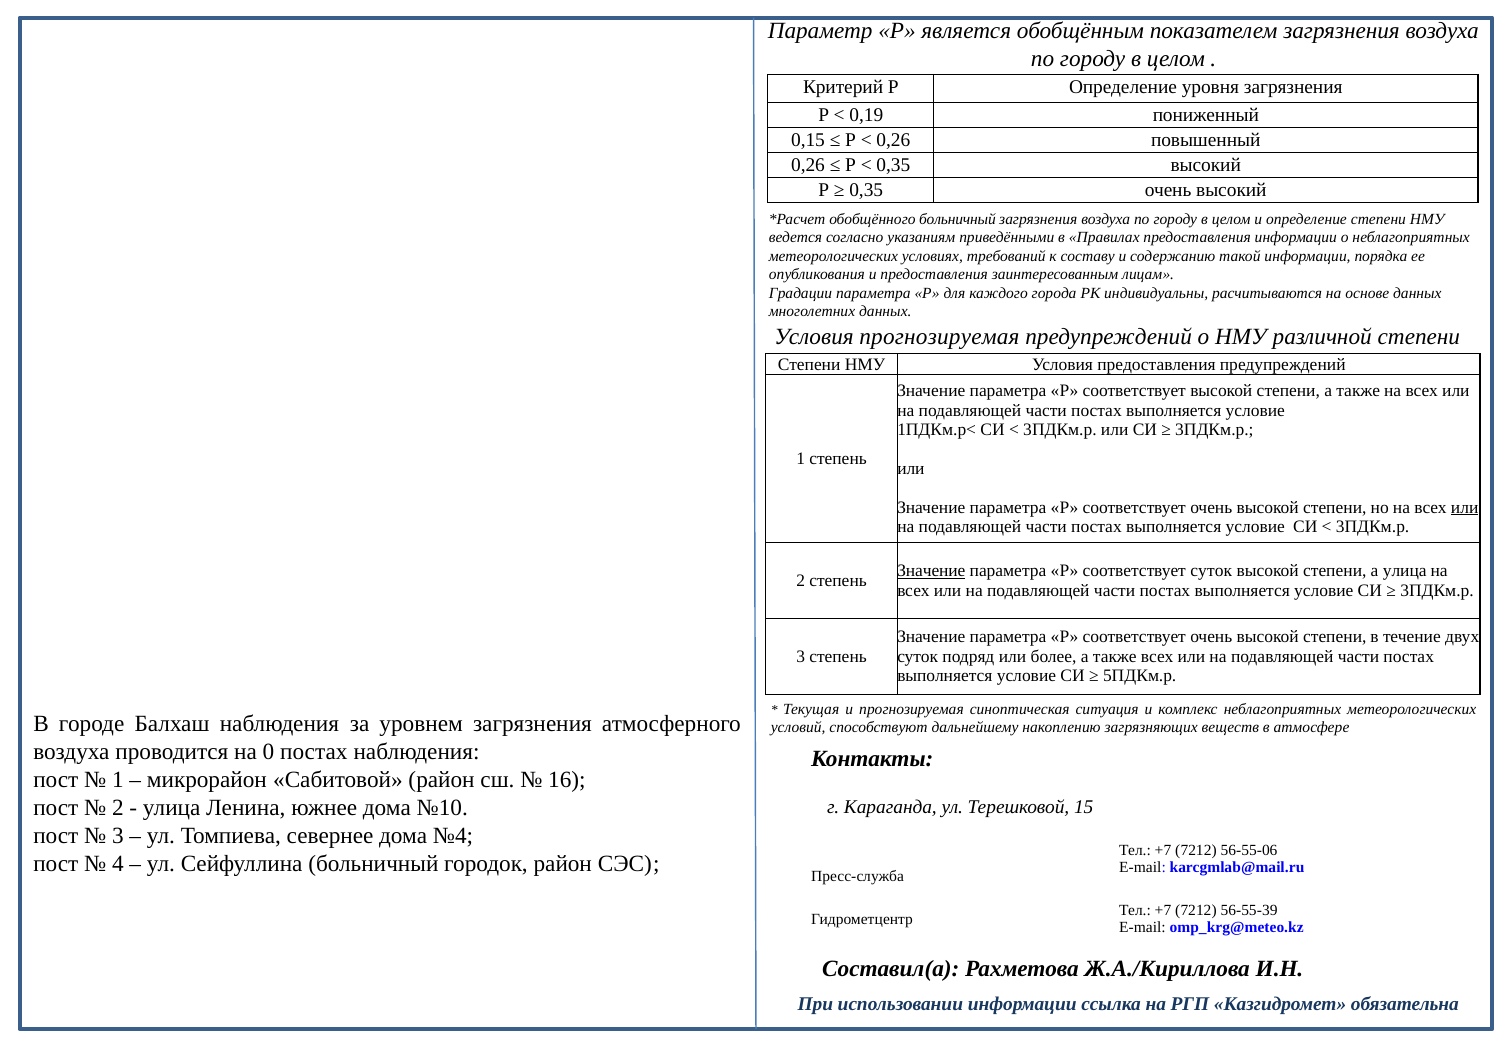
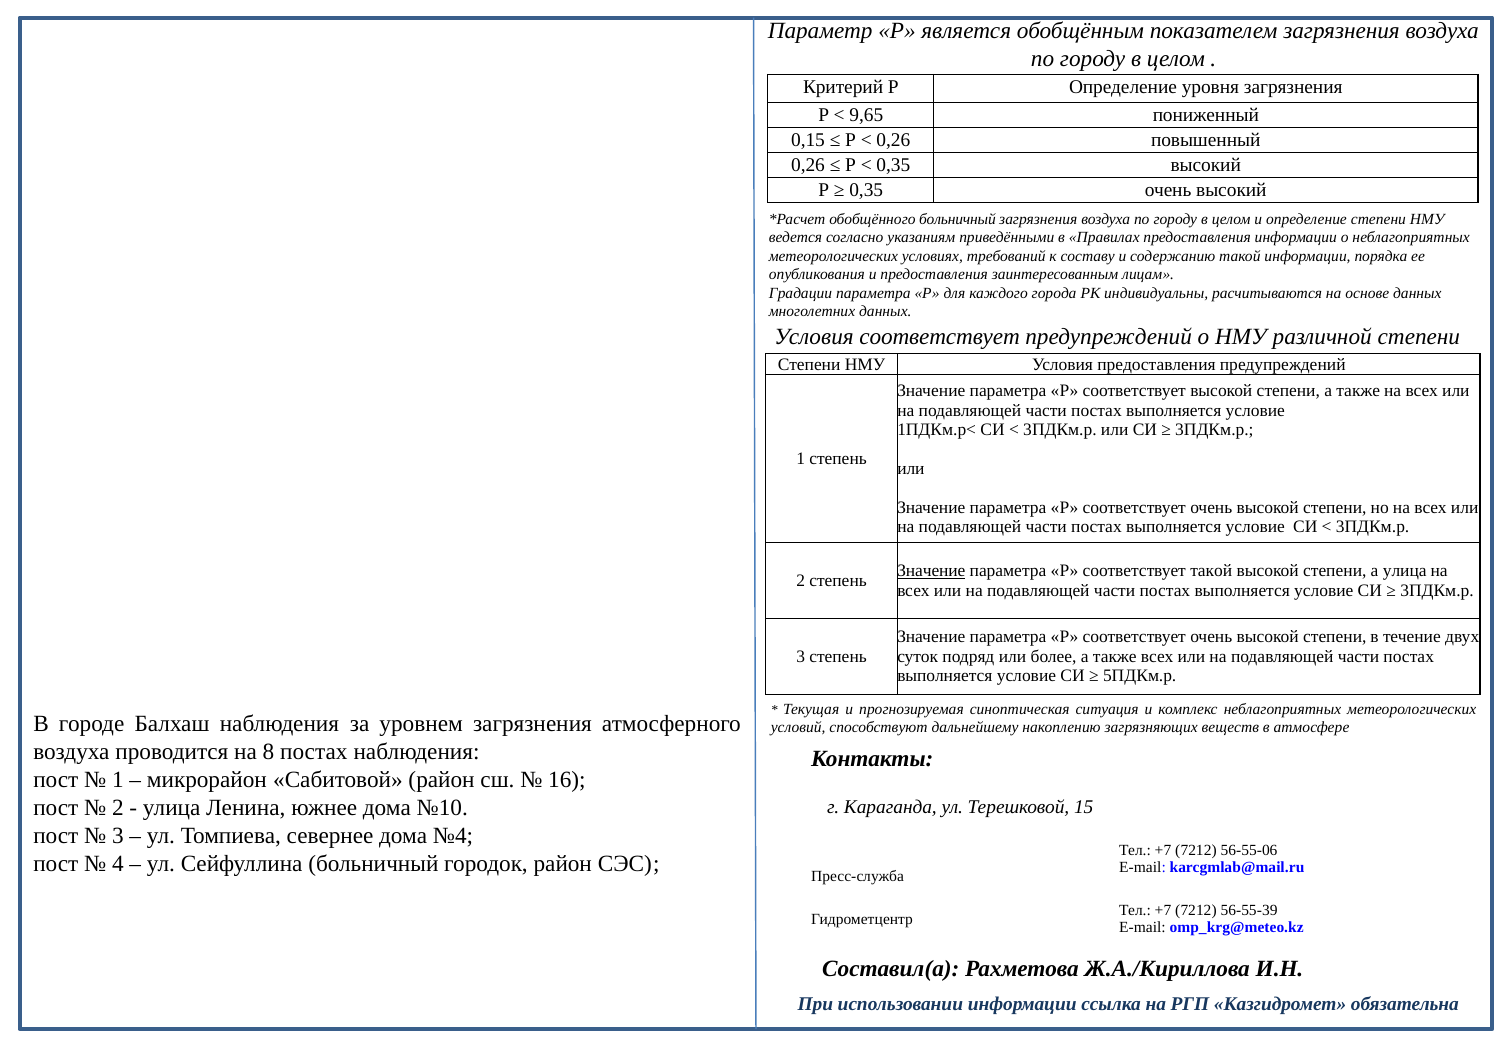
0,19: 0,19 -> 9,65 (866, 115)
Условия прогнозируемая: прогнозируемая -> соответствует (940, 337)
или underline: present -> none (1465, 507)
соответствует суток: суток -> такой (1211, 571)
0: 0 -> 8 (269, 752)
